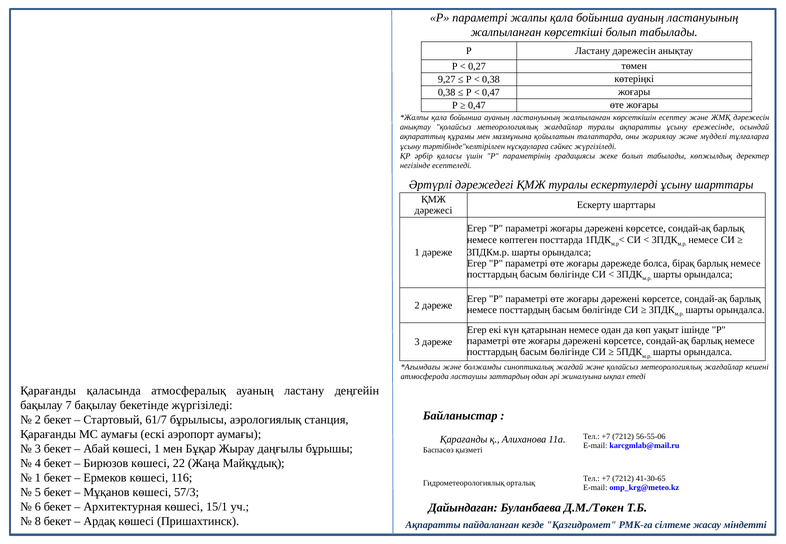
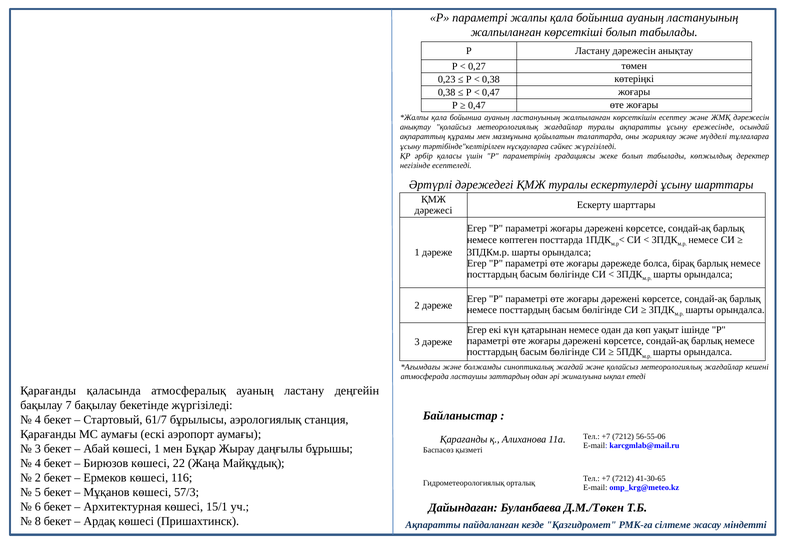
9,27: 9,27 -> 0,23 (447, 80)
2: 2 -> 4 (38, 420)
1: 1 -> 2 (38, 478)
